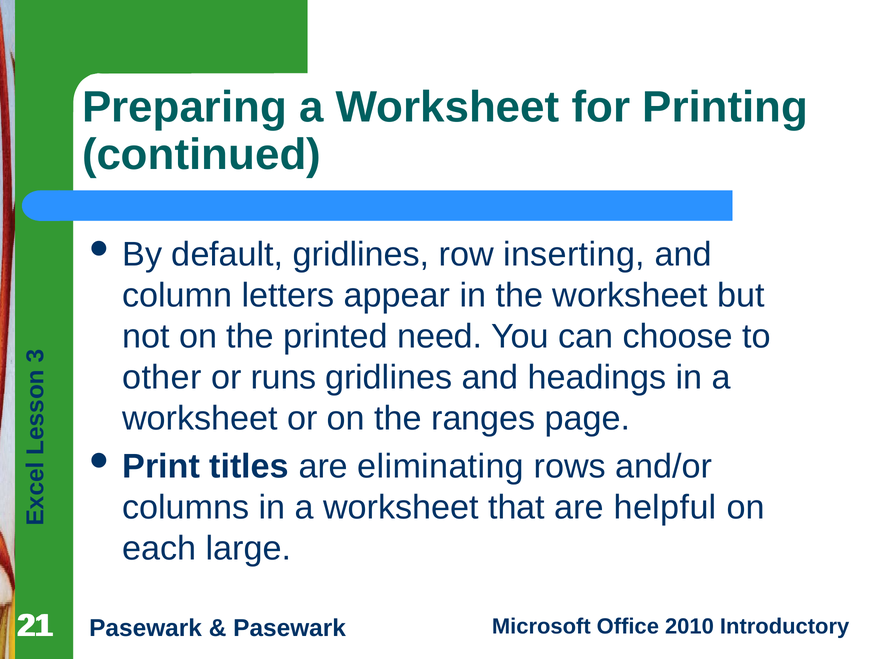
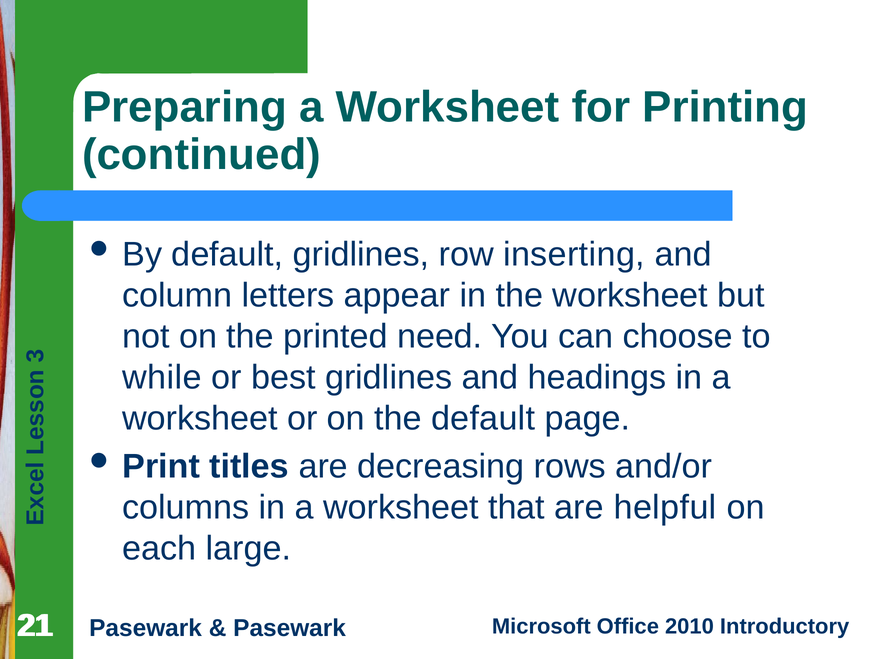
other: other -> while (162, 377)
runs: runs -> best (283, 377)
the ranges: ranges -> default (483, 419)
eliminating: eliminating -> decreasing (441, 466)
